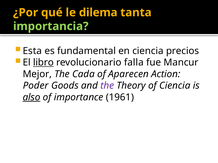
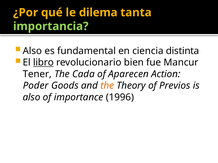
Esta: Esta -> Also (32, 51)
precios: precios -> distinta (183, 51)
falla: falla -> bien (134, 63)
Mejor: Mejor -> Tener (37, 74)
the colour: purple -> orange (107, 86)
of Ciencia: Ciencia -> Previos (175, 86)
also underline: present -> none (31, 98)
1961: 1961 -> 1996 (120, 98)
